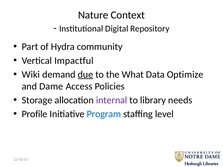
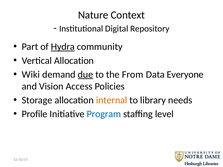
Hydra underline: none -> present (63, 47)
Vertical Impactful: Impactful -> Allocation (74, 61)
What: What -> From (133, 75)
Optimize: Optimize -> Everyone (185, 75)
Dame: Dame -> Vision (51, 86)
internal colour: purple -> orange (112, 100)
